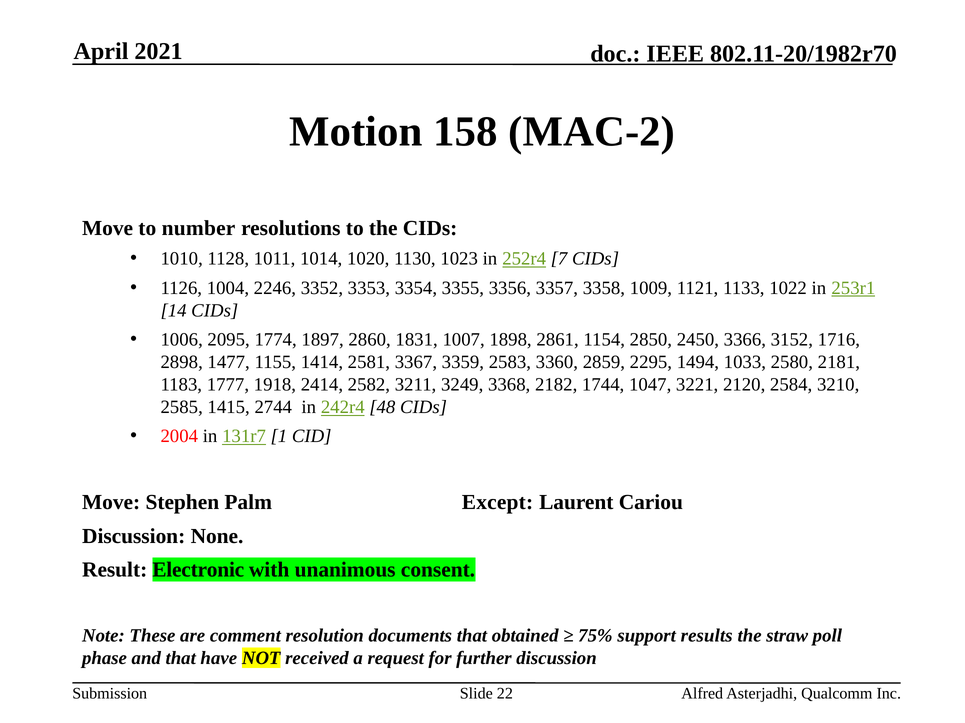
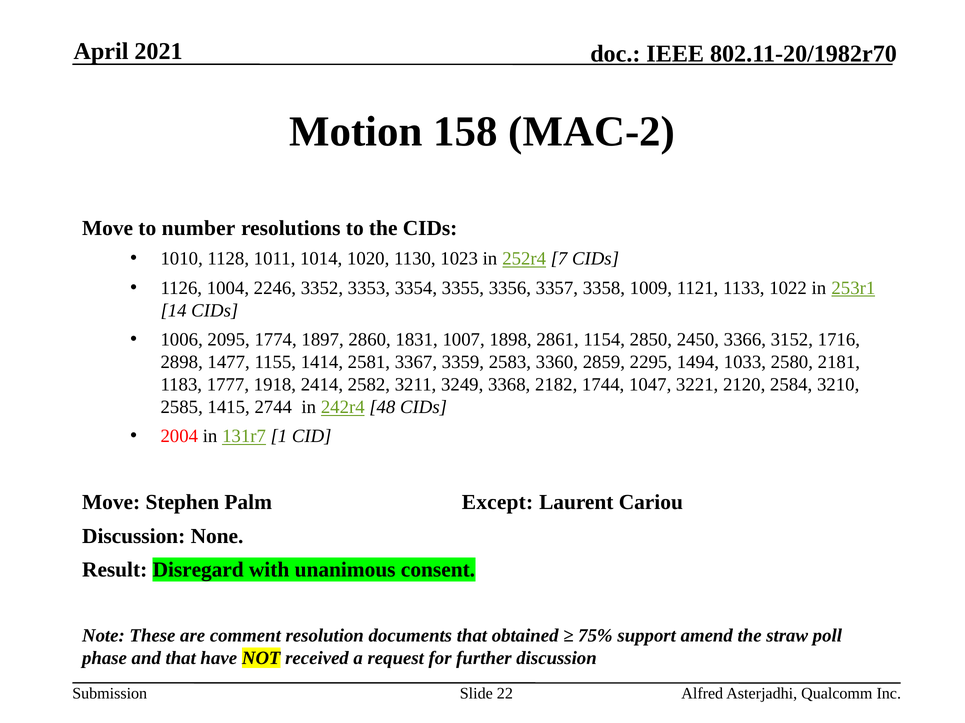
Electronic: Electronic -> Disregard (198, 570)
results: results -> amend (707, 636)
